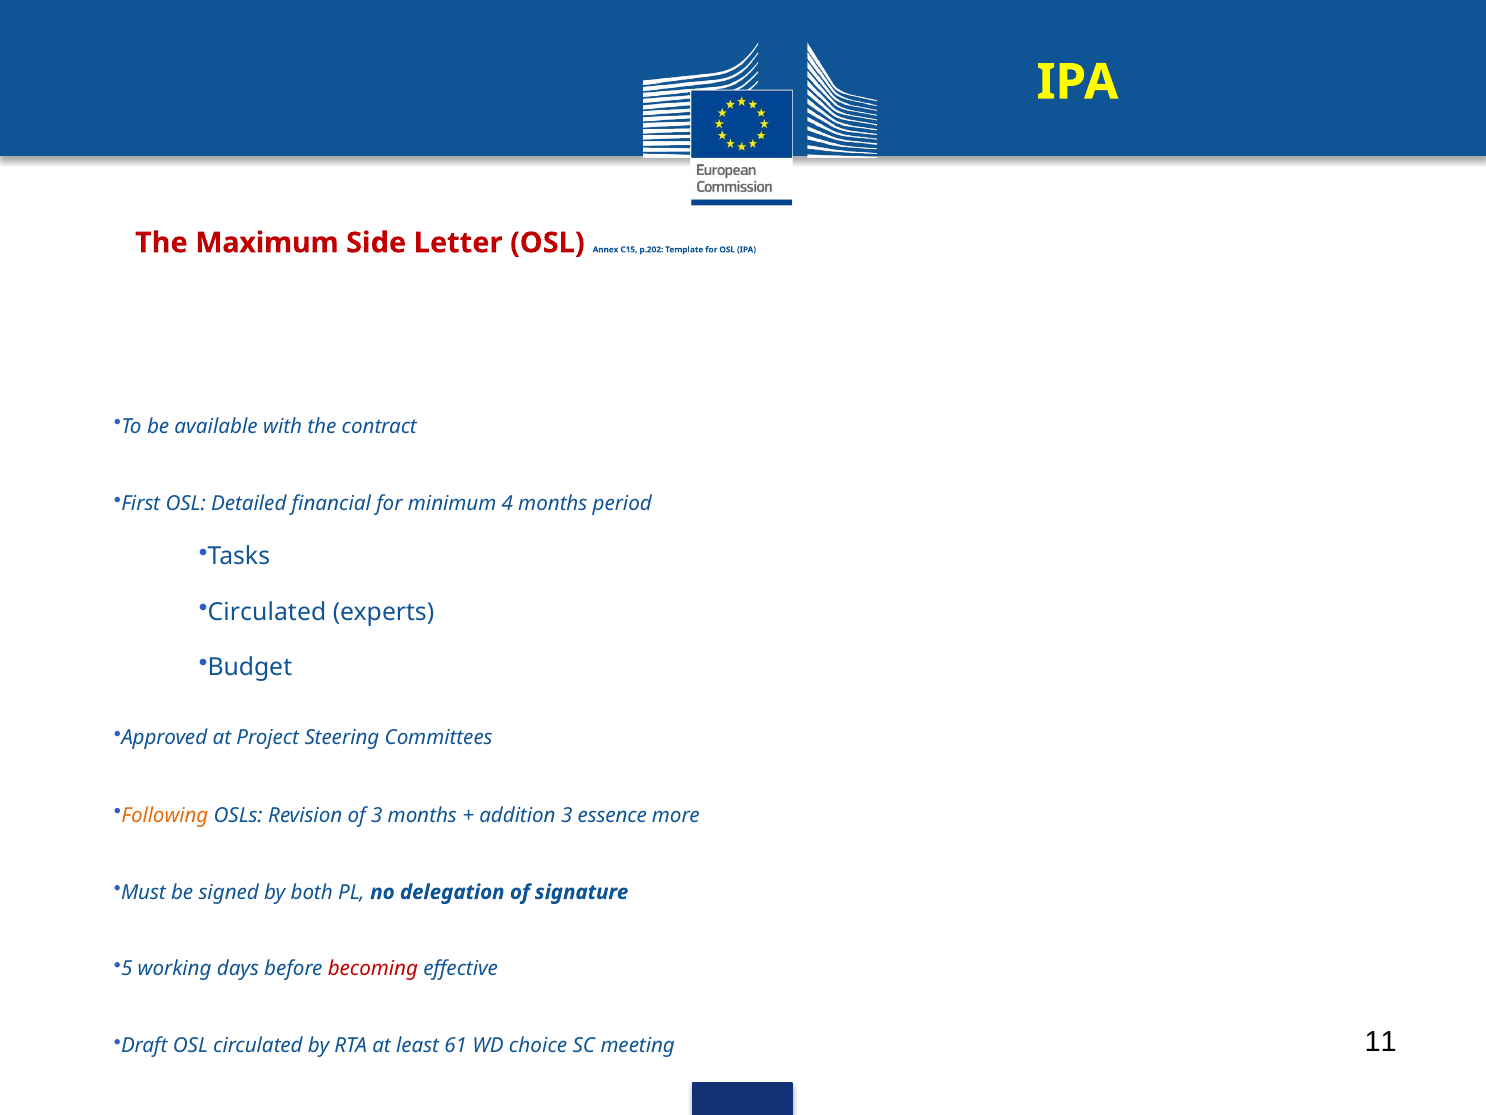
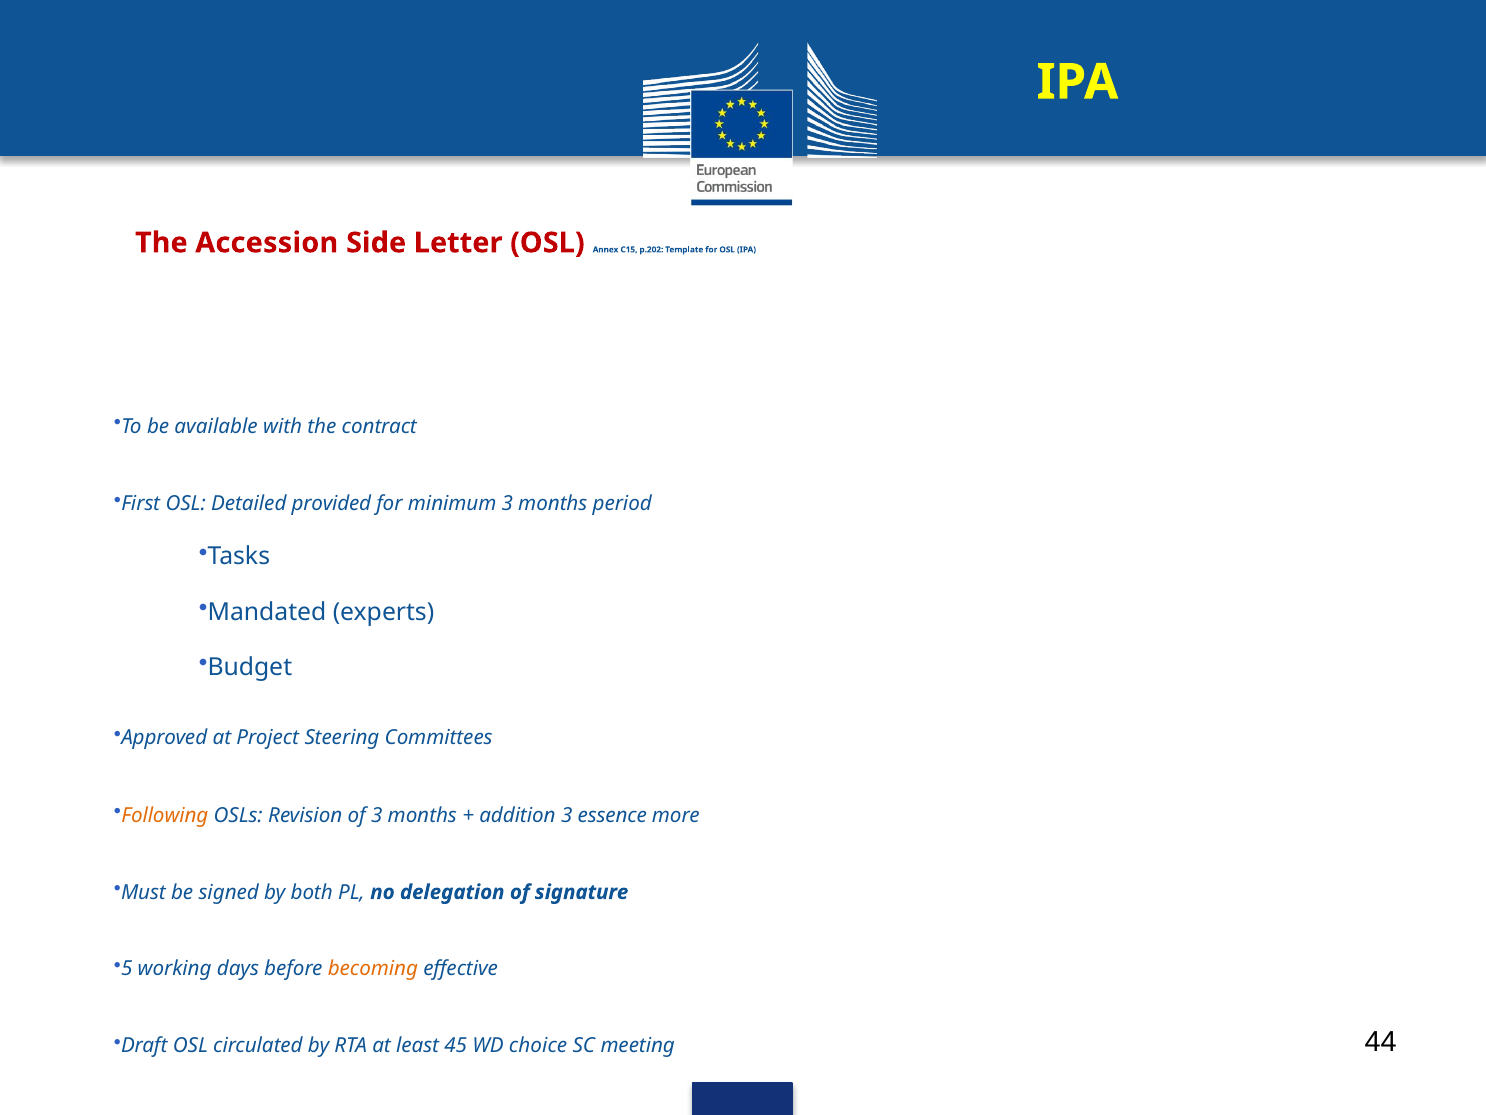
Maximum: Maximum -> Accession (267, 243)
financial: financial -> provided (331, 503)
minimum 4: 4 -> 3 (507, 503)
Circulated: Circulated -> Mandated (267, 612)
becoming colour: red -> orange (373, 969)
61: 61 -> 45 (456, 1045)
11: 11 -> 44 (1381, 1042)
